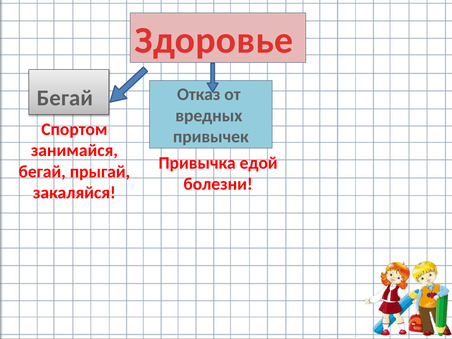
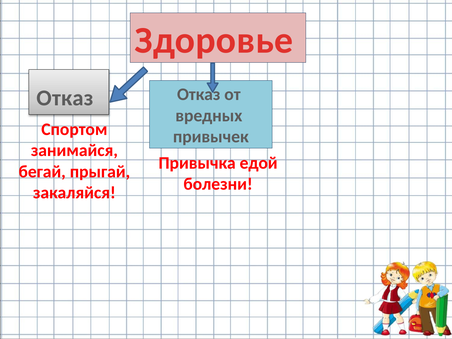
Бегай: Бегай -> Отказ (65, 98)
